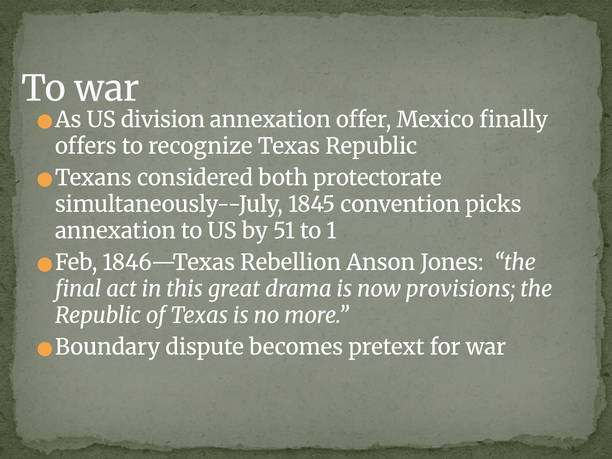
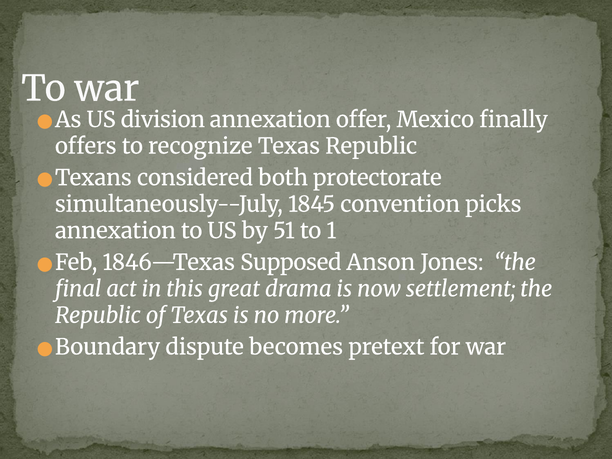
Rebellion: Rebellion -> Supposed (291, 263)
provisions: provisions -> settlement (461, 289)
